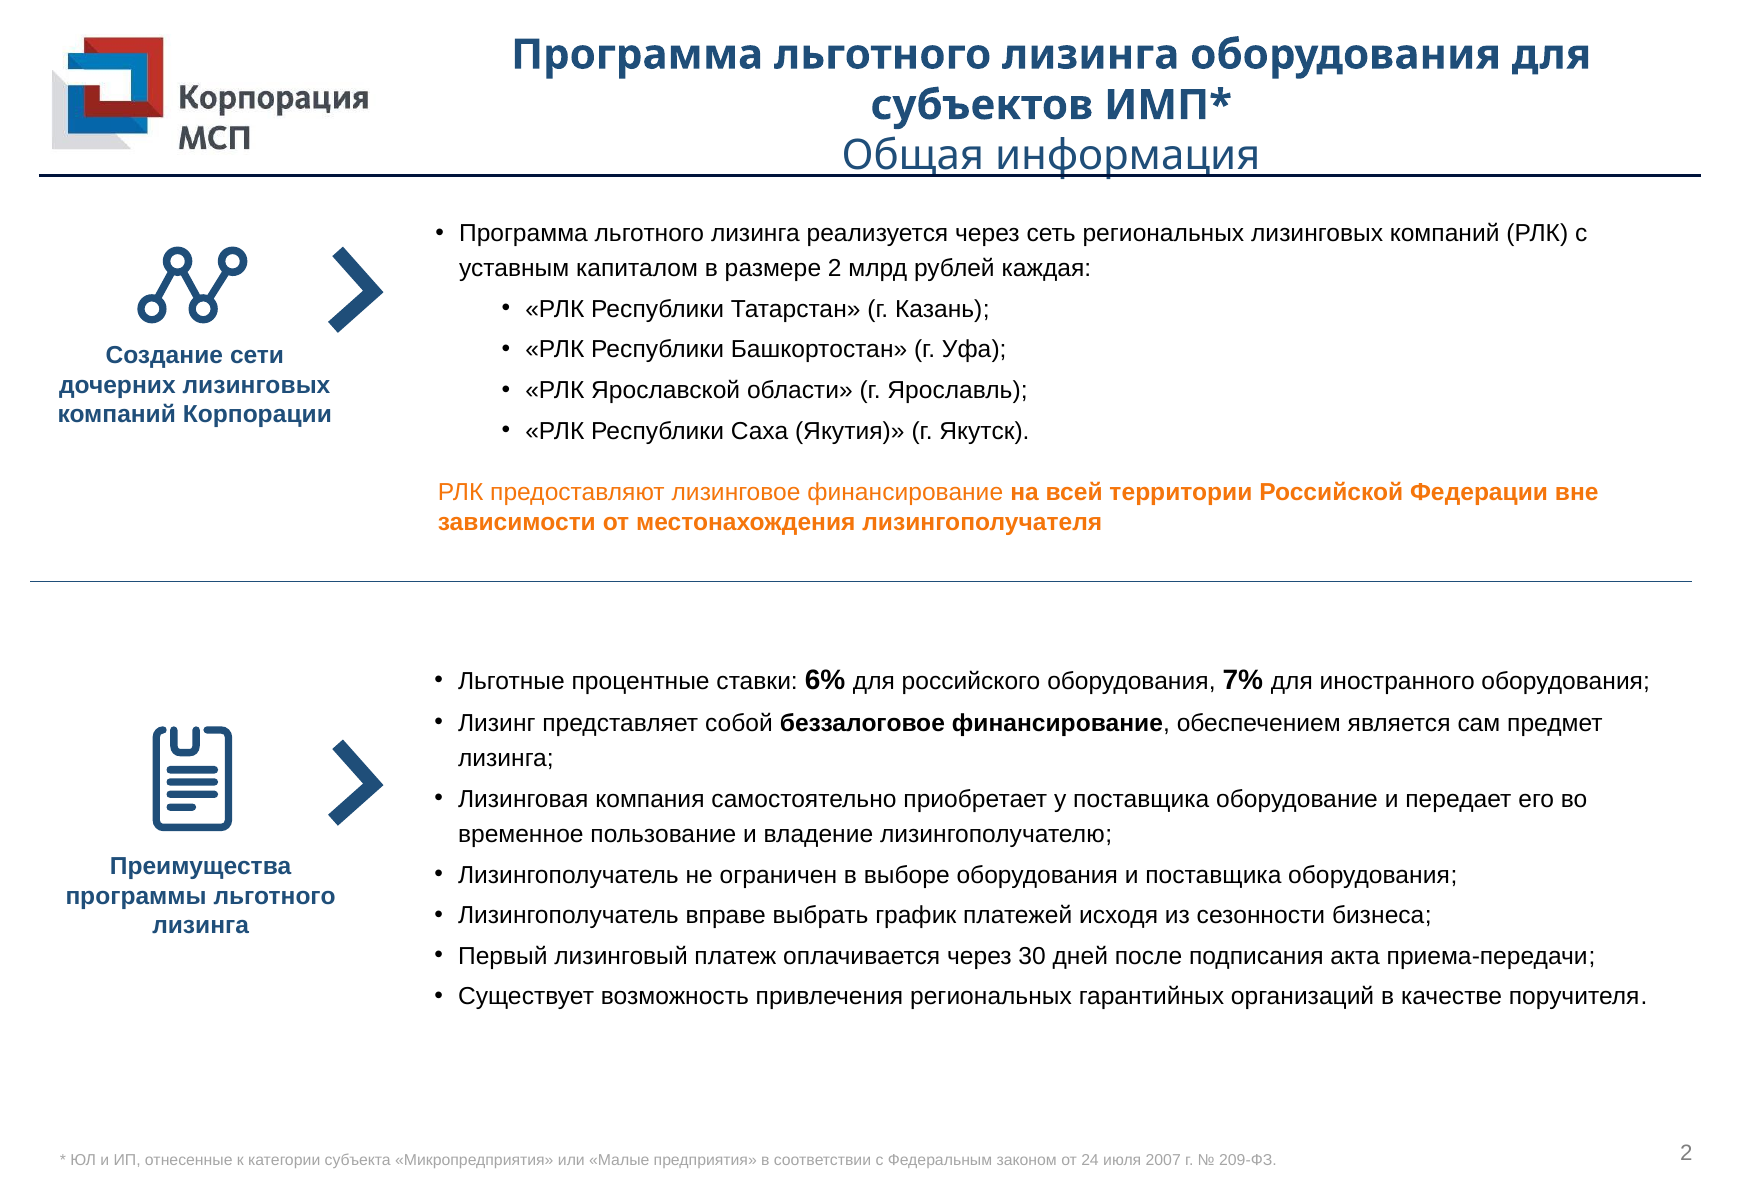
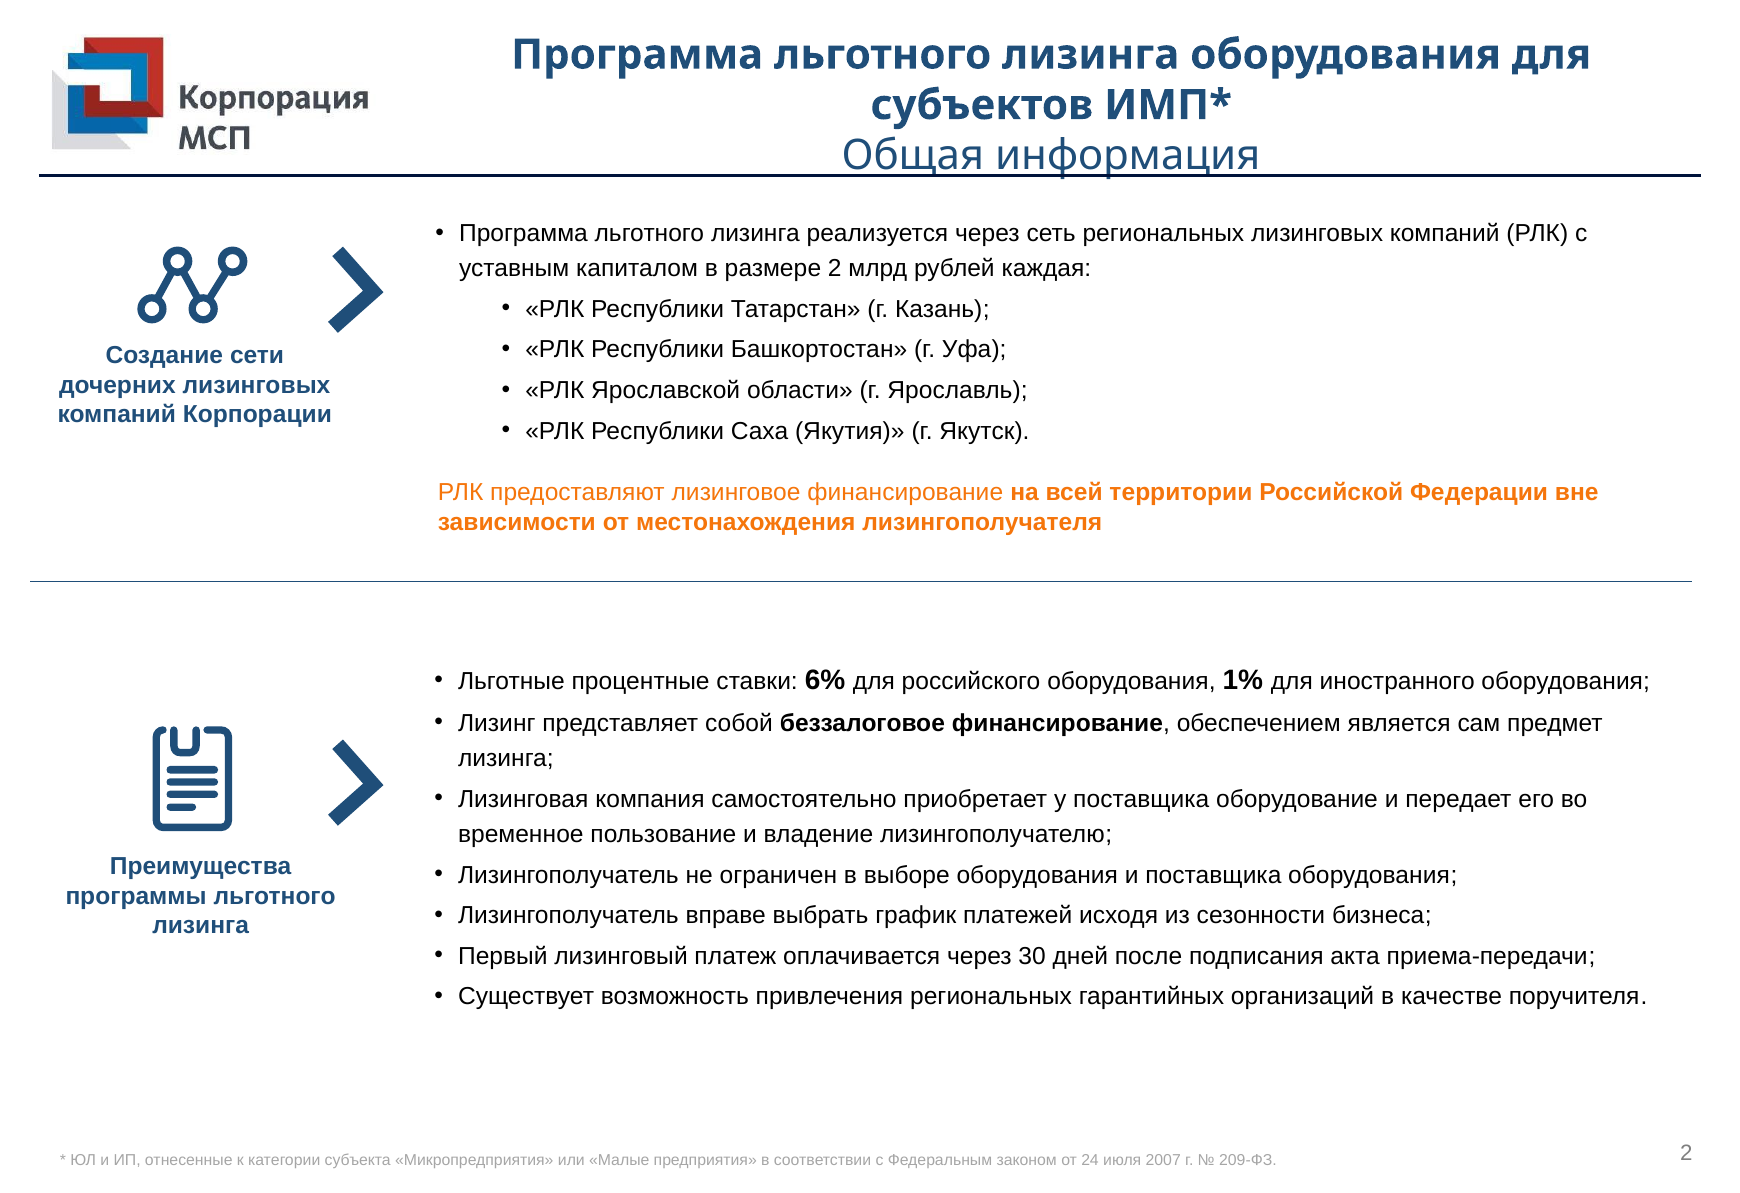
7%: 7% -> 1% (1243, 681)
